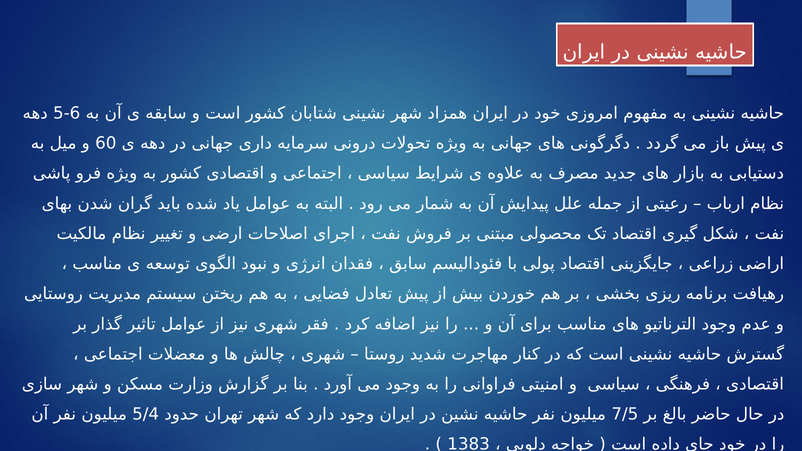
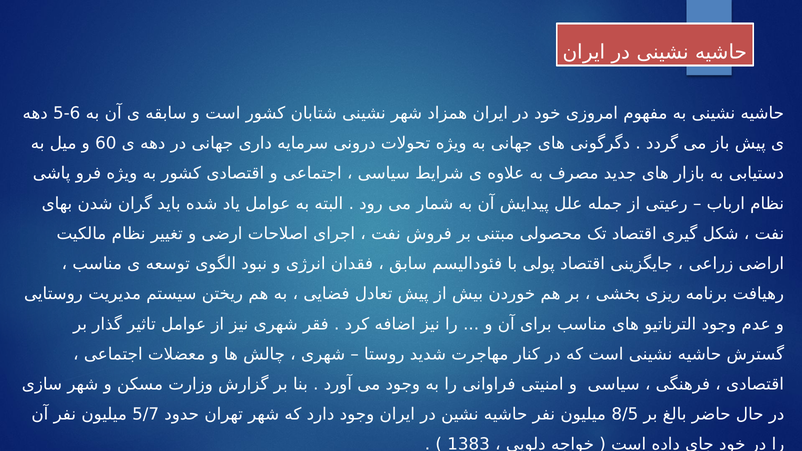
5/4: 5/4 -> 5/7 (146, 414)
7/5: 7/5 -> 8/5 (625, 414)
